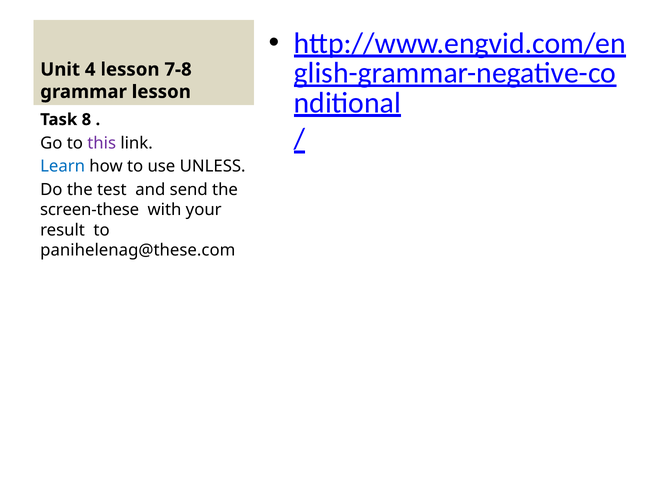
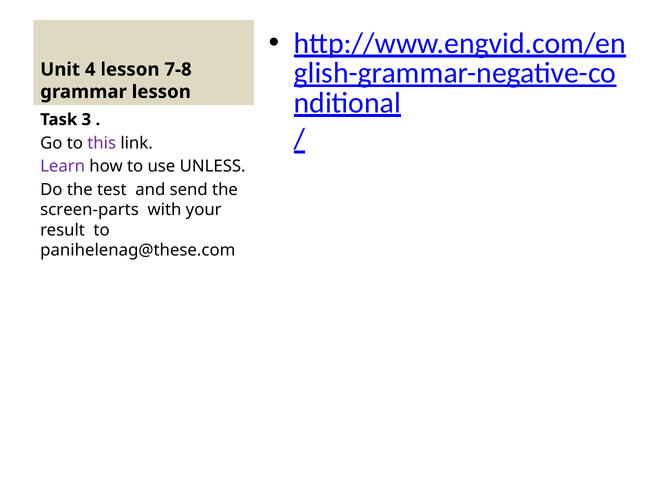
8: 8 -> 3 (86, 120)
Learn colour: blue -> purple (63, 167)
screen-these: screen-these -> screen-parts (90, 210)
